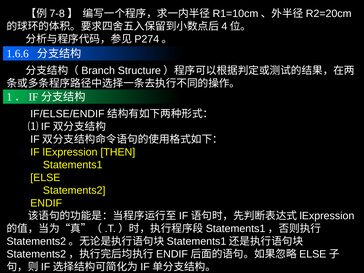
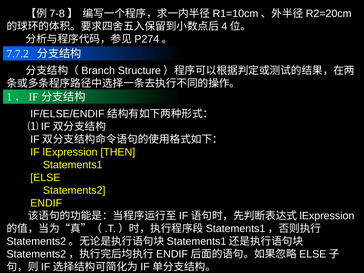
1.6.6: 1.6.6 -> 7.7.2 (18, 54)
